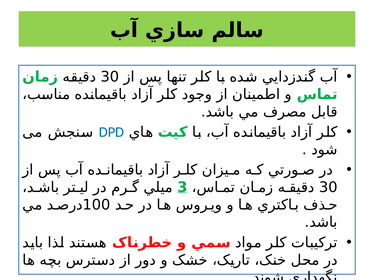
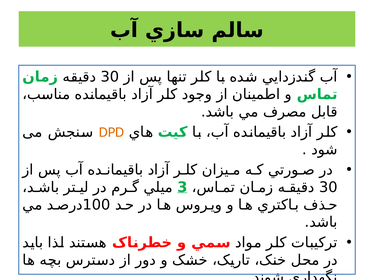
DPD colour: blue -> orange (112, 132)
